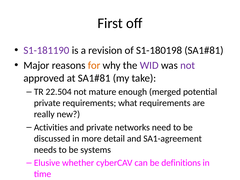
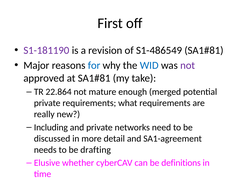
S1-180198: S1-180198 -> S1-486549 (159, 50)
for colour: orange -> blue (94, 65)
WID colour: purple -> blue (149, 65)
22.504: 22.504 -> 22.864 (59, 92)
Activities: Activities -> Including (51, 127)
systems: systems -> drafting (96, 150)
